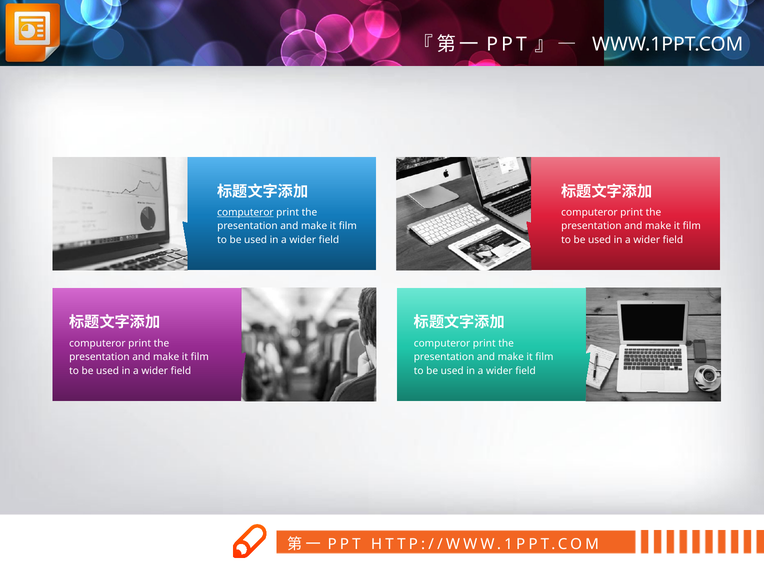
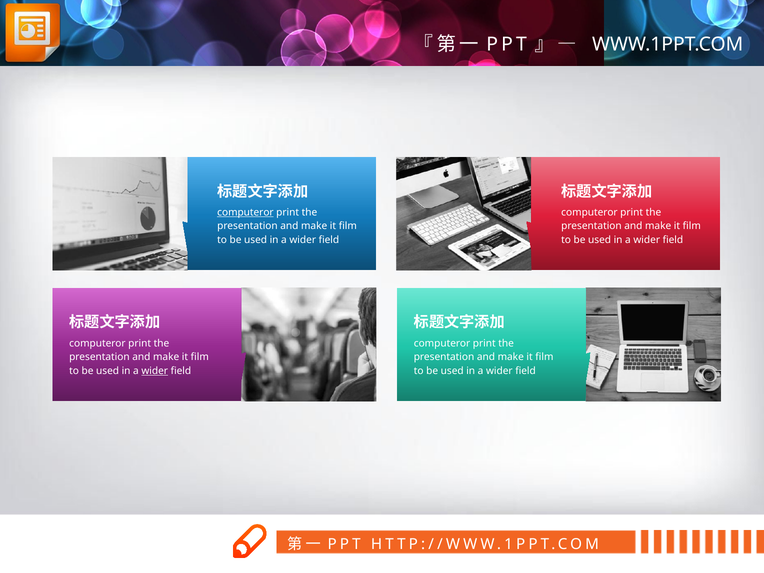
wider underline: none -> present (155, 371)
